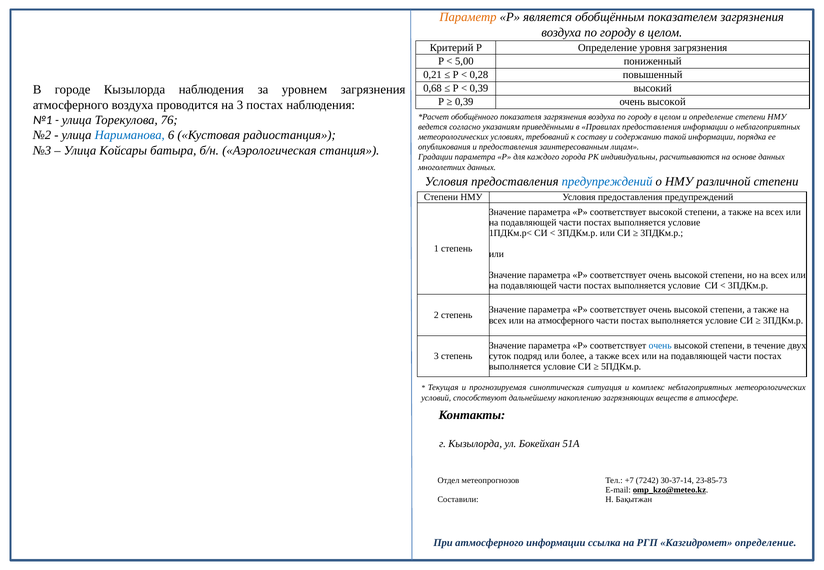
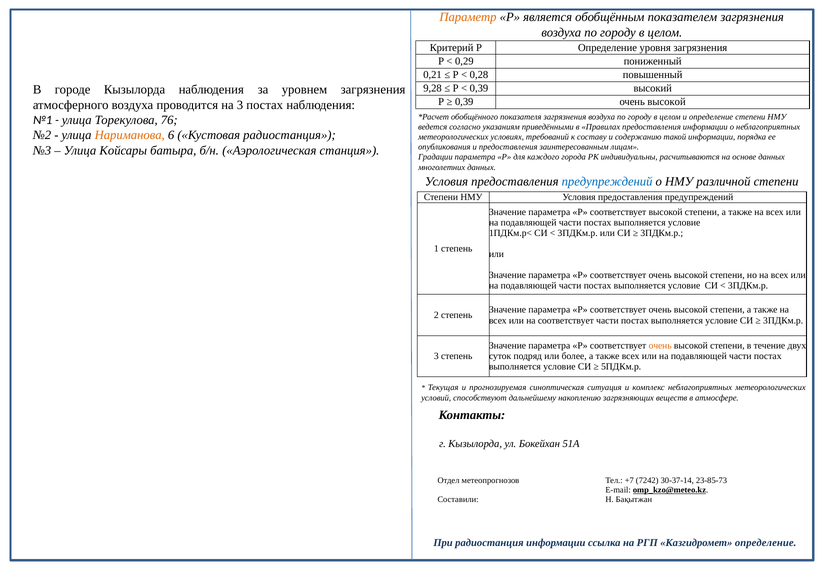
5,00: 5,00 -> 0,29 (464, 61)
0,68: 0,68 -> 9,28 (433, 88)
Нариманова colour: blue -> orange (130, 135)
на атмосферного: атмосферного -> соответствует (566, 321)
очень colour: blue -> orange (660, 346)
При атмосферного: атмосферного -> радиостанция (489, 543)
